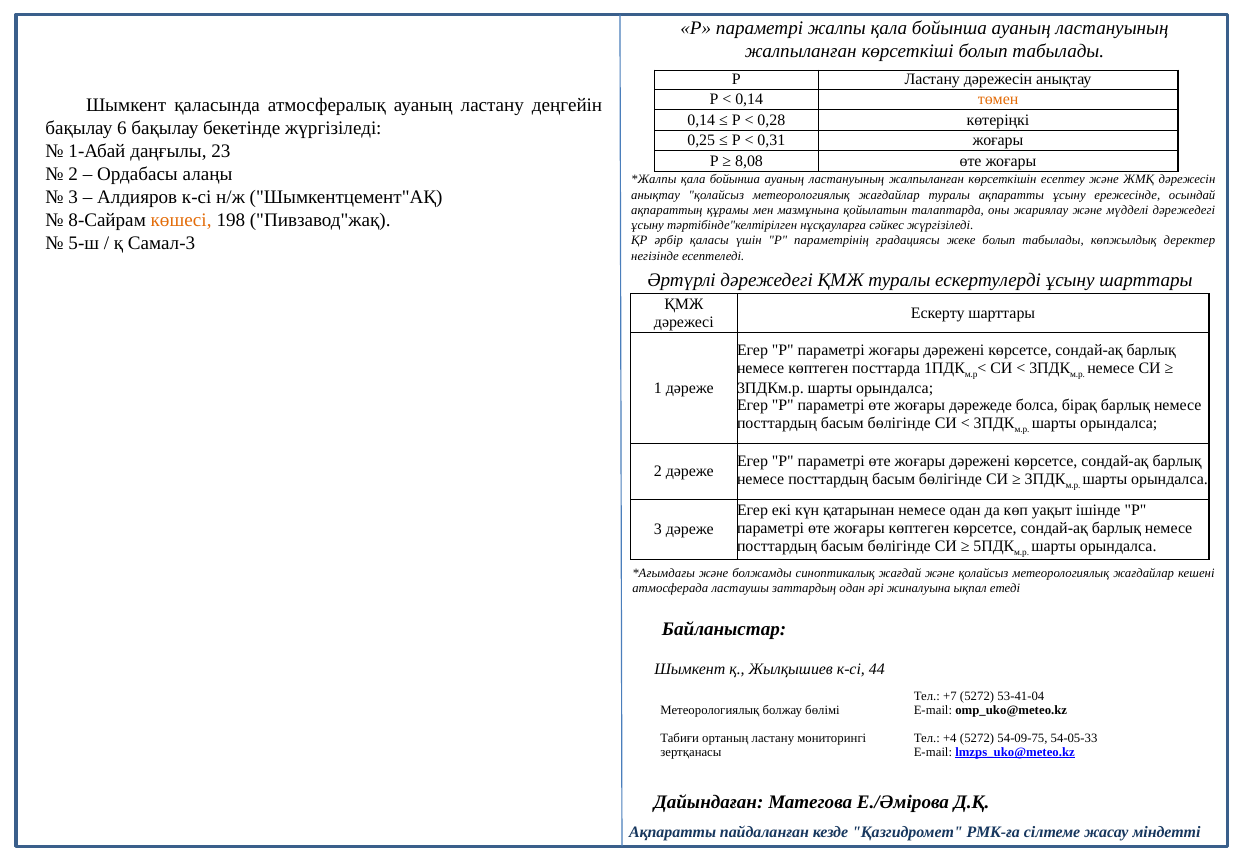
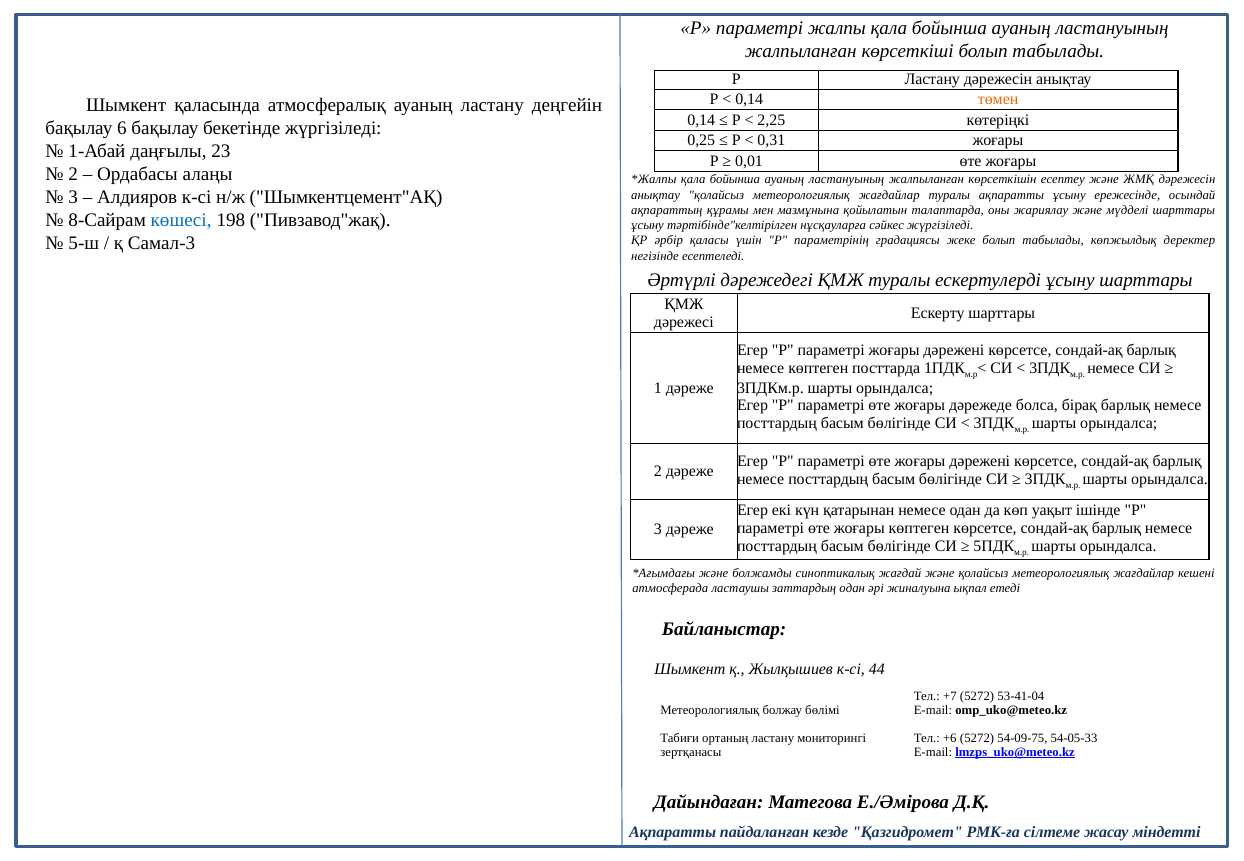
0,28: 0,28 -> 2,25 (771, 120)
8,08: 8,08 -> 0,01 (749, 161)
мүдделі дәрежедегі: дәрежедегі -> шарттары (1184, 210)
көшесі colour: orange -> blue (181, 220)
+4: +4 -> +6 (950, 738)
